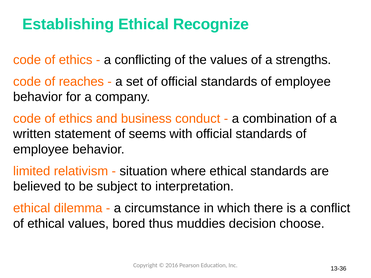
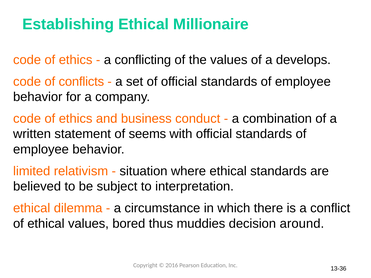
Recognize: Recognize -> Millionaire (211, 24)
strengths: strengths -> develops (303, 60)
reaches: reaches -> conflicts (81, 82)
choose: choose -> around (302, 224)
